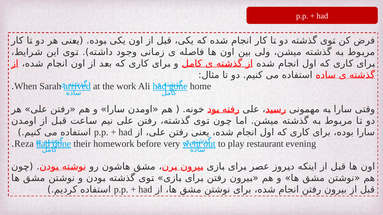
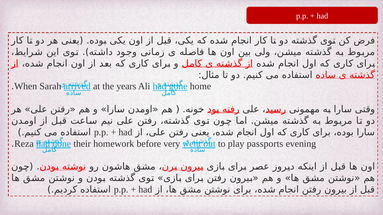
work: work -> years (126, 86)
restaurant: restaurant -> passports (265, 144)
